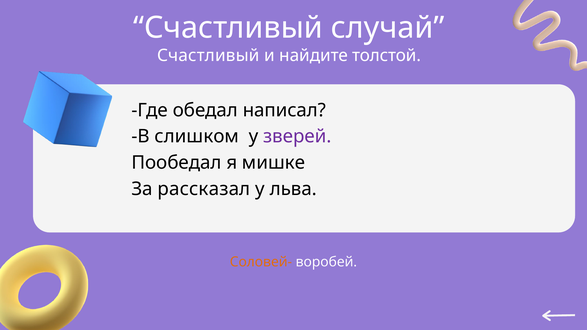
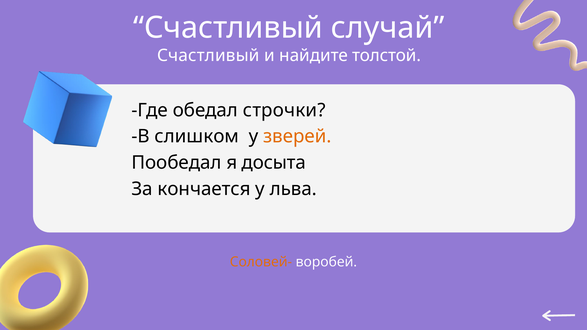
написал: написал -> строчки (284, 110)
зверей colour: purple -> orange (297, 137)
мишке: мишке -> досыта (274, 163)
рассказал: рассказал -> кончается (204, 189)
